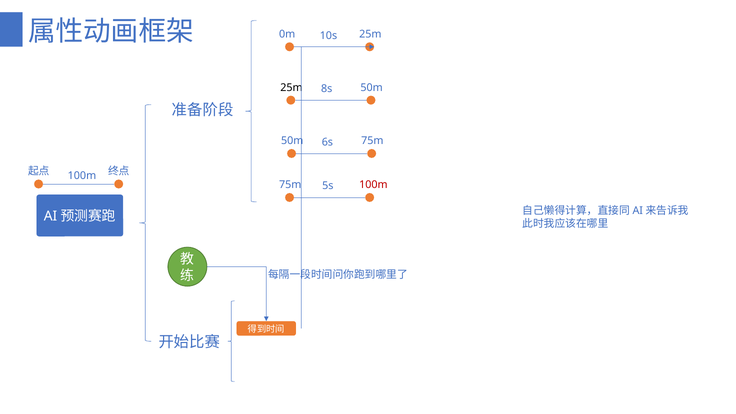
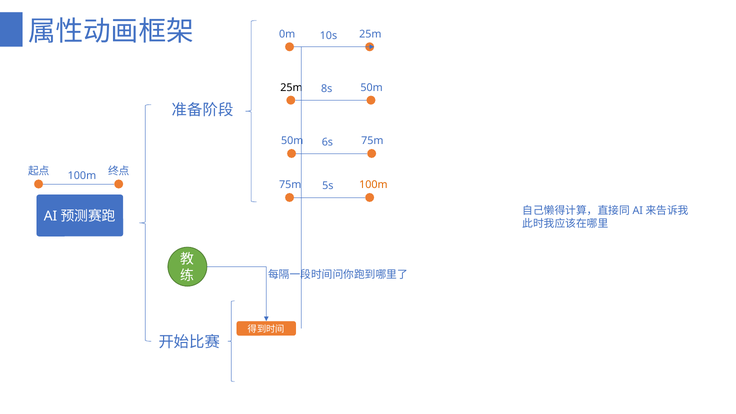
100m colour: red -> orange (373, 185)
